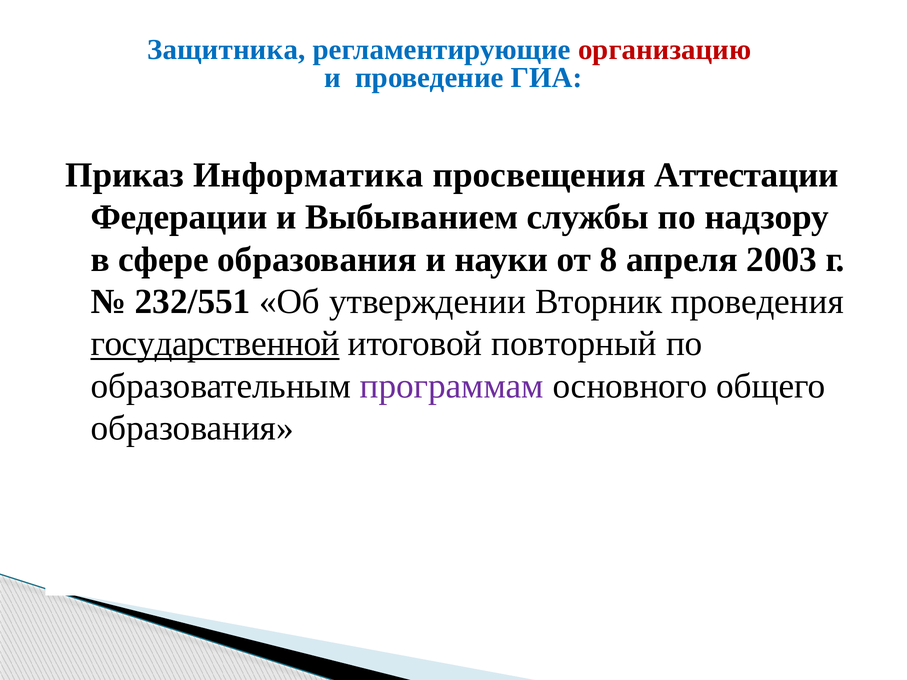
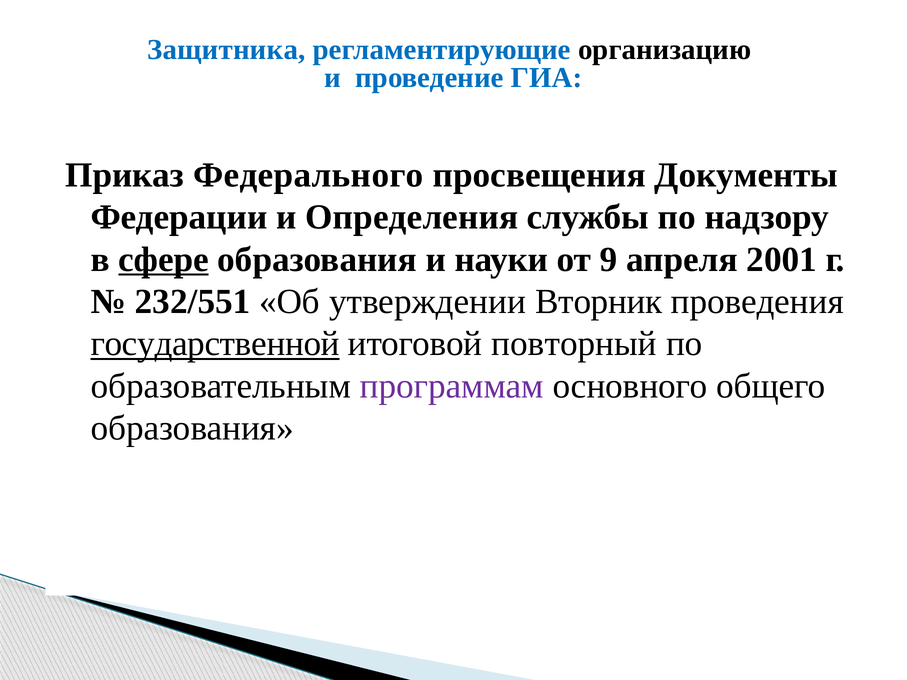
организацию colour: red -> black (665, 50)
Информатика: Информатика -> Федерального (308, 175)
Аттестации: Аттестации -> Документы (746, 175)
Выбыванием: Выбыванием -> Определения (412, 217)
сфере underline: none -> present (164, 259)
8: 8 -> 9 (609, 259)
2003: 2003 -> 2001 (782, 259)
